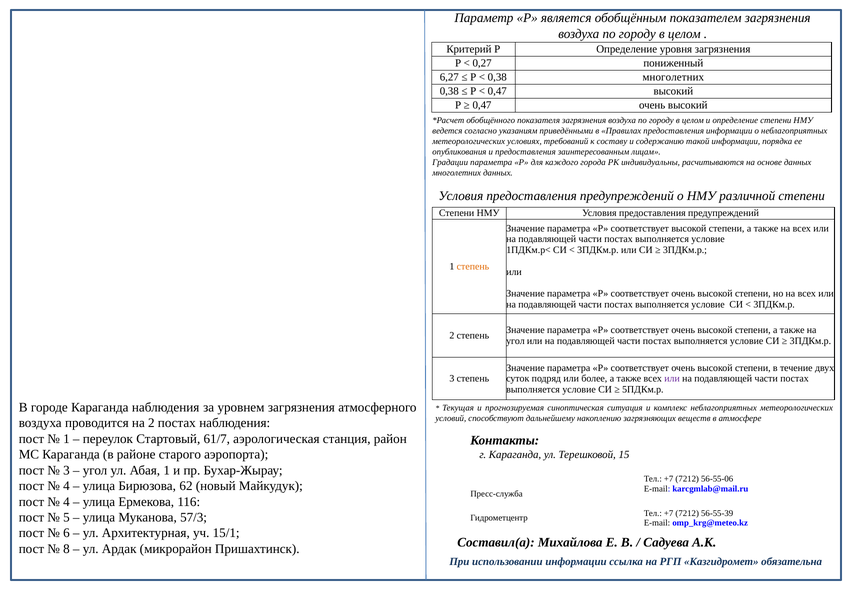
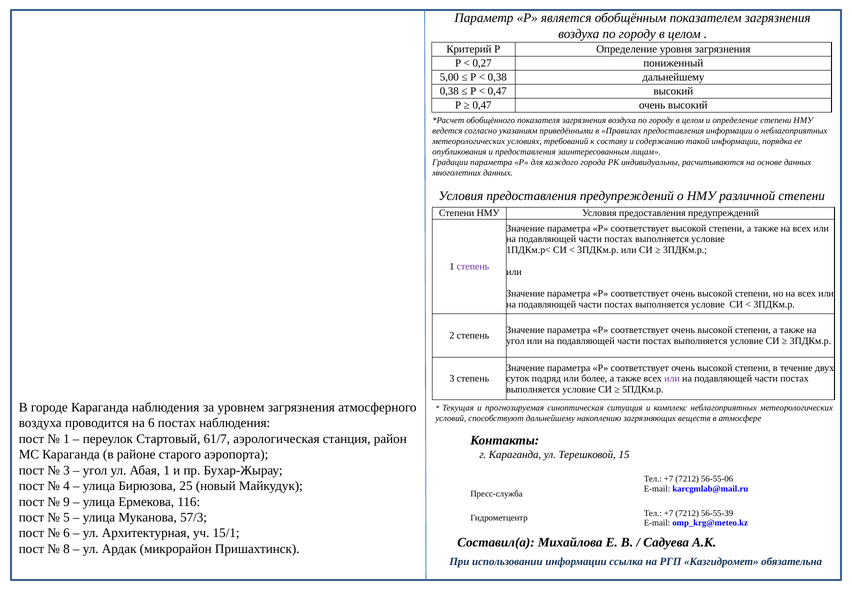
6,27: 6,27 -> 5,00 (449, 77)
0,38 многолетних: многолетних -> дальнейшему (673, 77)
степень colour: orange -> purple (473, 266)
на 2: 2 -> 6 (151, 423)
62: 62 -> 25 (186, 486)
4: 4 -> 9 (66, 502)
